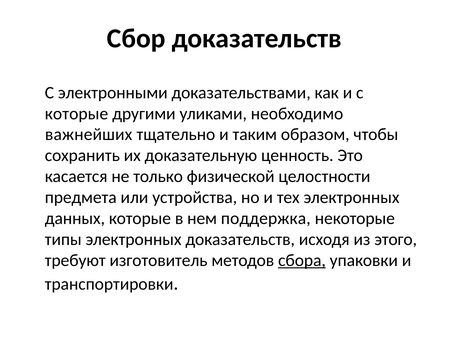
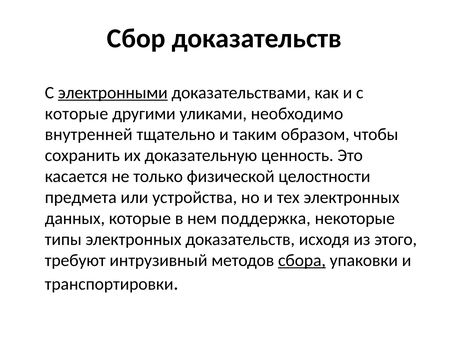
электронными underline: none -> present (113, 93)
важнейших: важнейших -> внутренней (89, 134)
изготовитель: изготовитель -> интрузивный (159, 260)
